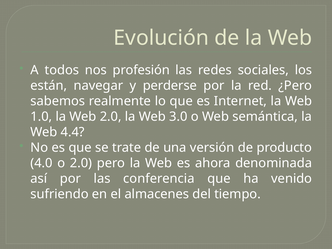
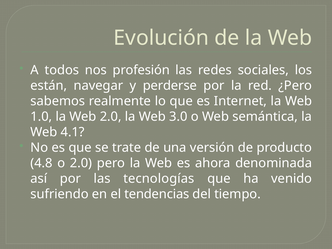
4.4: 4.4 -> 4.1 (73, 132)
4.0: 4.0 -> 4.8 (41, 163)
conferencia: conferencia -> tecnologías (159, 179)
almacenes: almacenes -> tendencias (157, 194)
